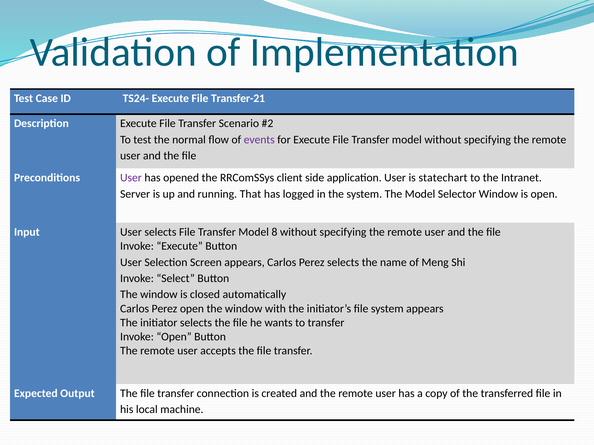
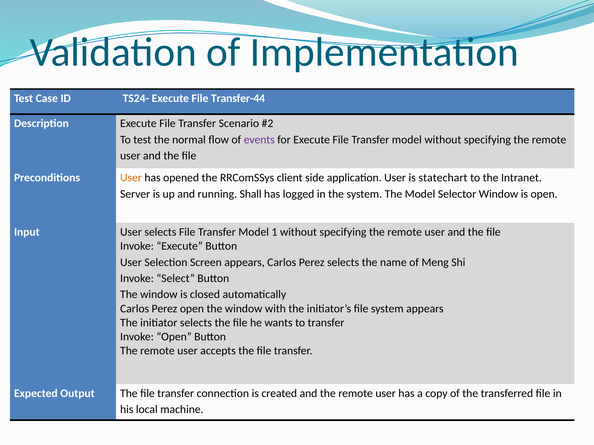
Transfer-21: Transfer-21 -> Transfer-44 (238, 98)
User colour: purple -> orange (131, 178)
That: That -> Shall (251, 194)
8: 8 -> 1 (274, 232)
